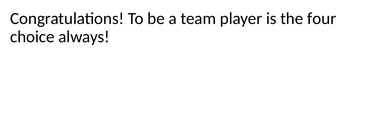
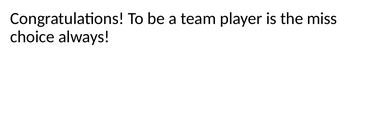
four: four -> miss (322, 19)
